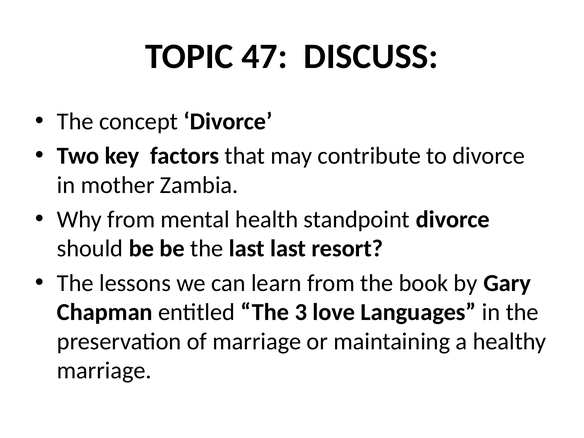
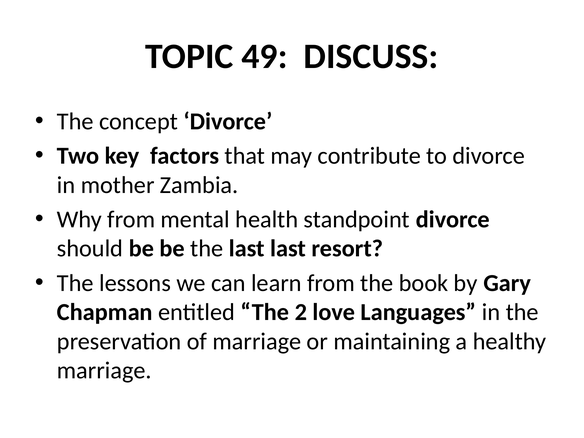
47: 47 -> 49 (265, 57)
3: 3 -> 2 (301, 312)
